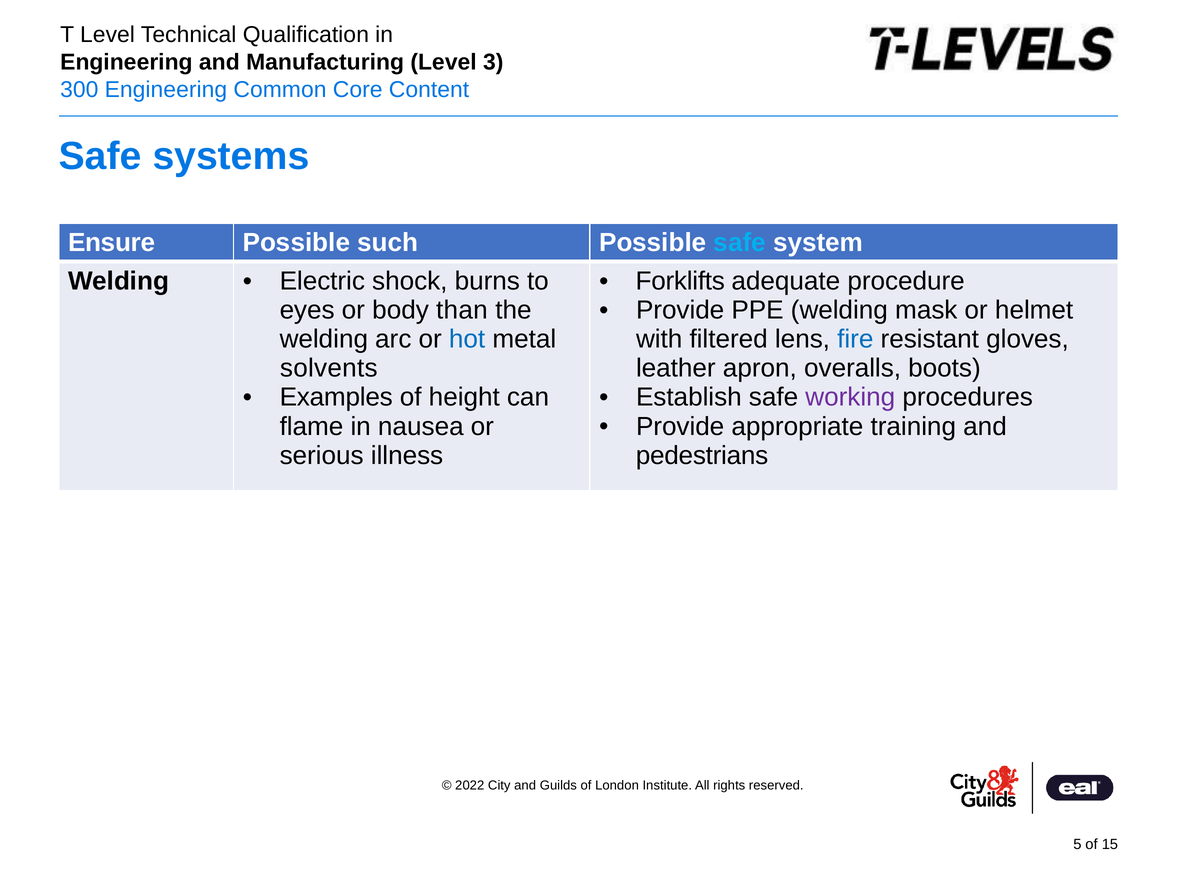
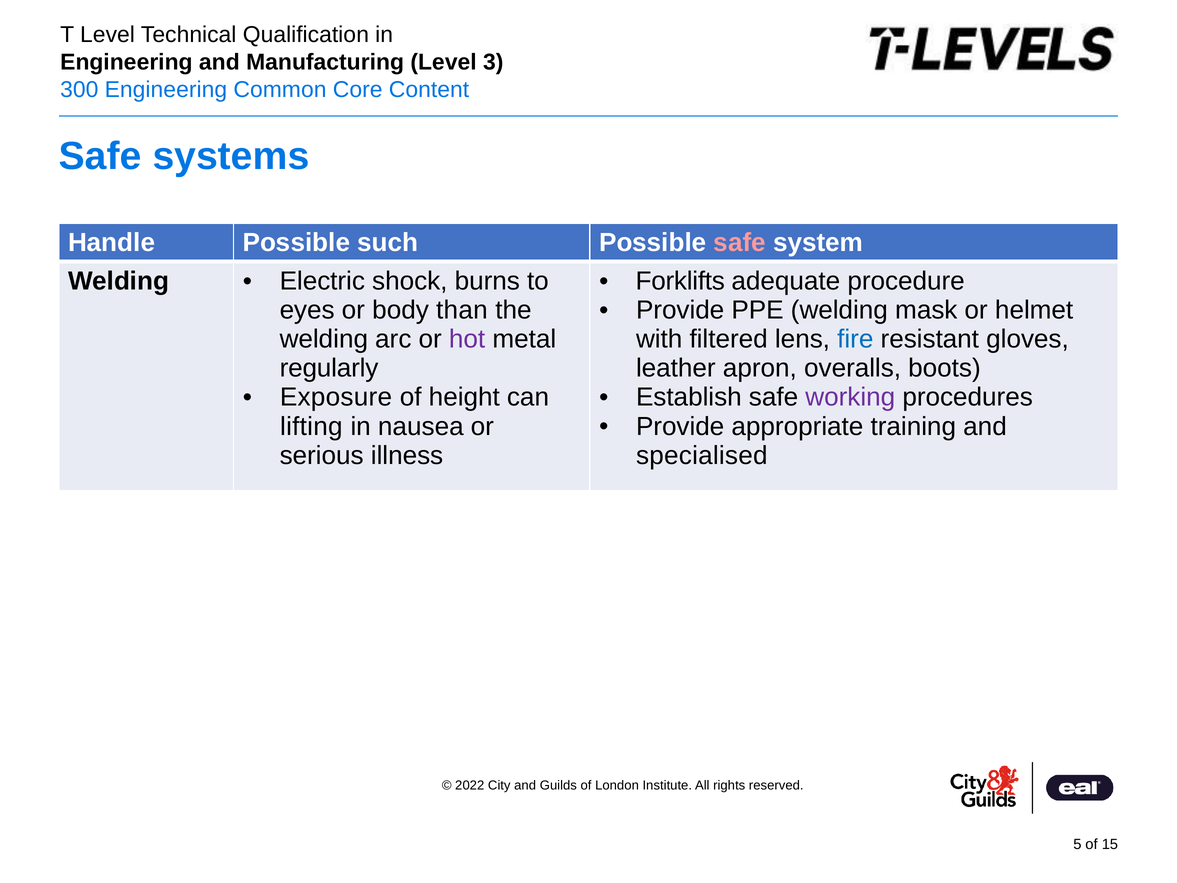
Ensure: Ensure -> Handle (112, 243)
safe colour: light blue -> pink (740, 243)
hot colour: blue -> purple (467, 339)
solvents: solvents -> regularly (329, 368)
Examples: Examples -> Exposure (336, 397)
flame: flame -> lifting (311, 426)
pedestrians: pedestrians -> specialised (702, 455)
